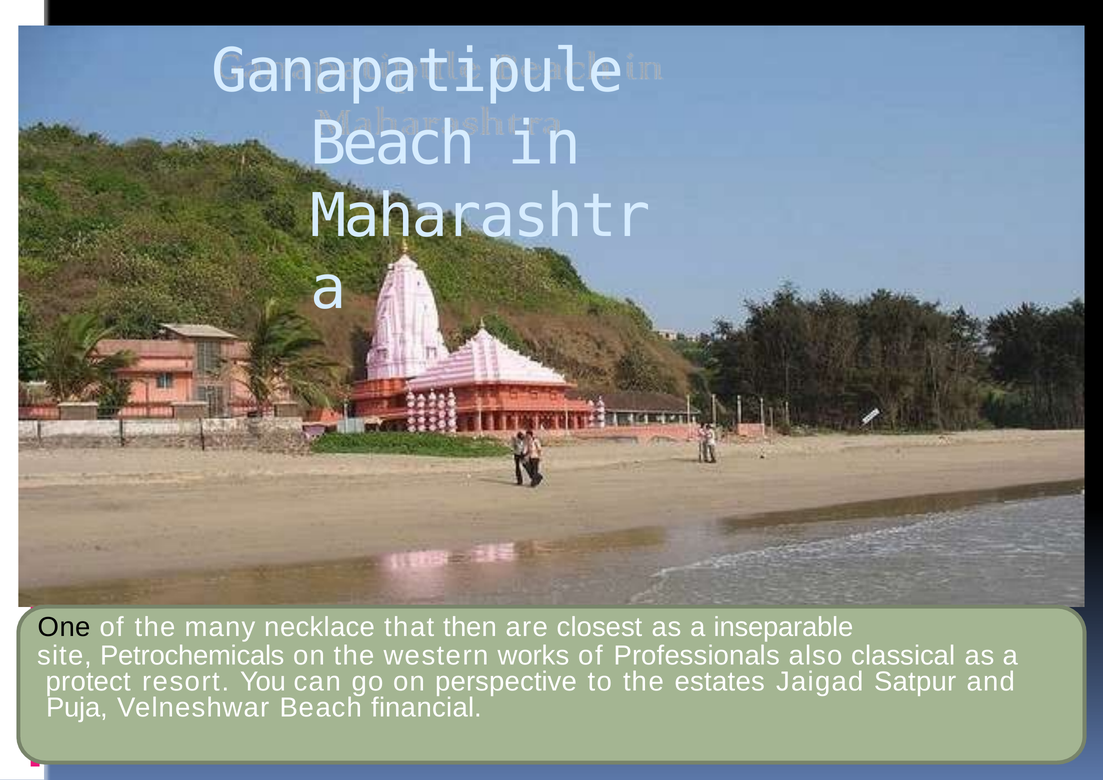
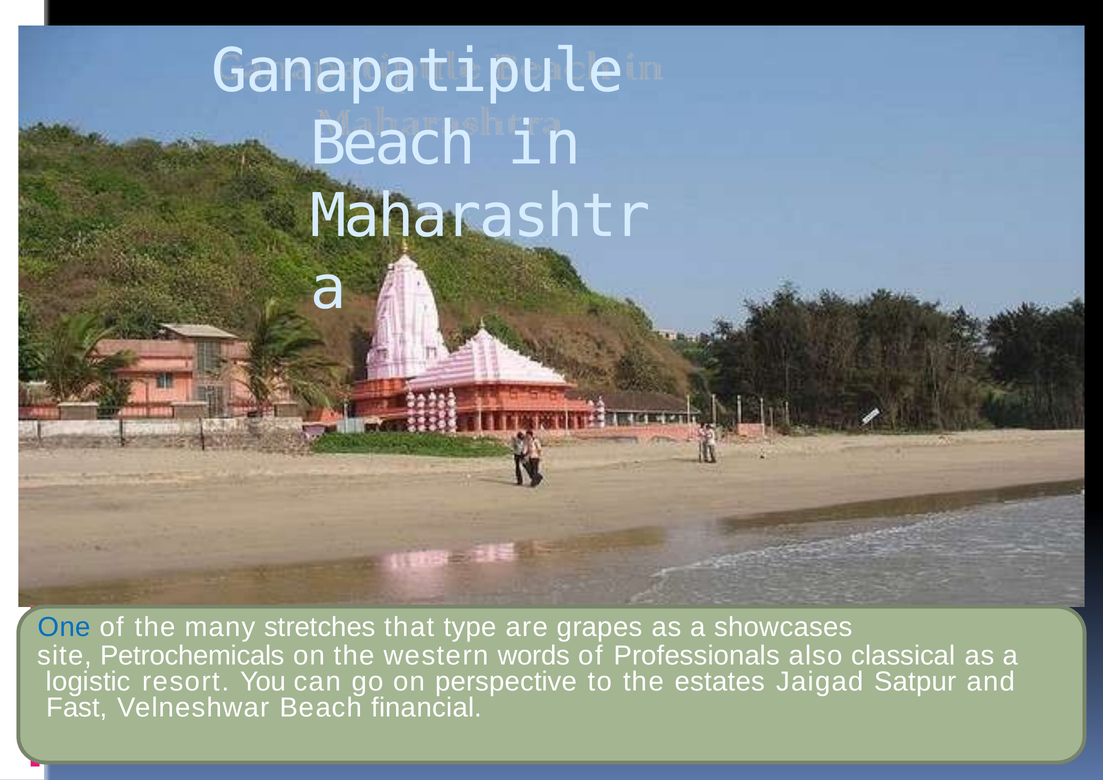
One colour: black -> blue (64, 627)
necklace: necklace -> stretches (320, 627)
then: then -> type (470, 627)
closest: closest -> grapes (600, 627)
inseparable: inseparable -> showcases (783, 627)
works: works -> words (534, 656)
protect: protect -> logistic (88, 682)
Puja: Puja -> Fast (77, 708)
